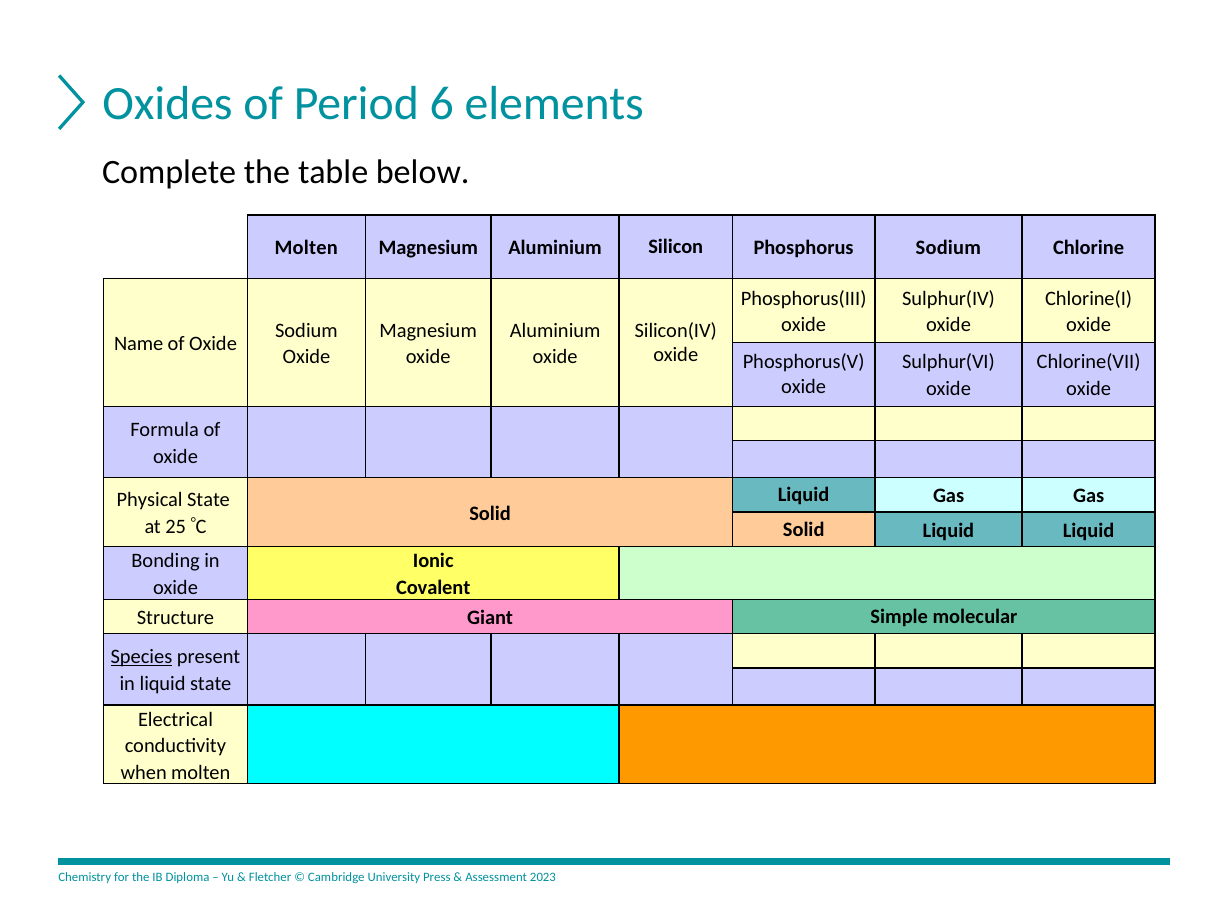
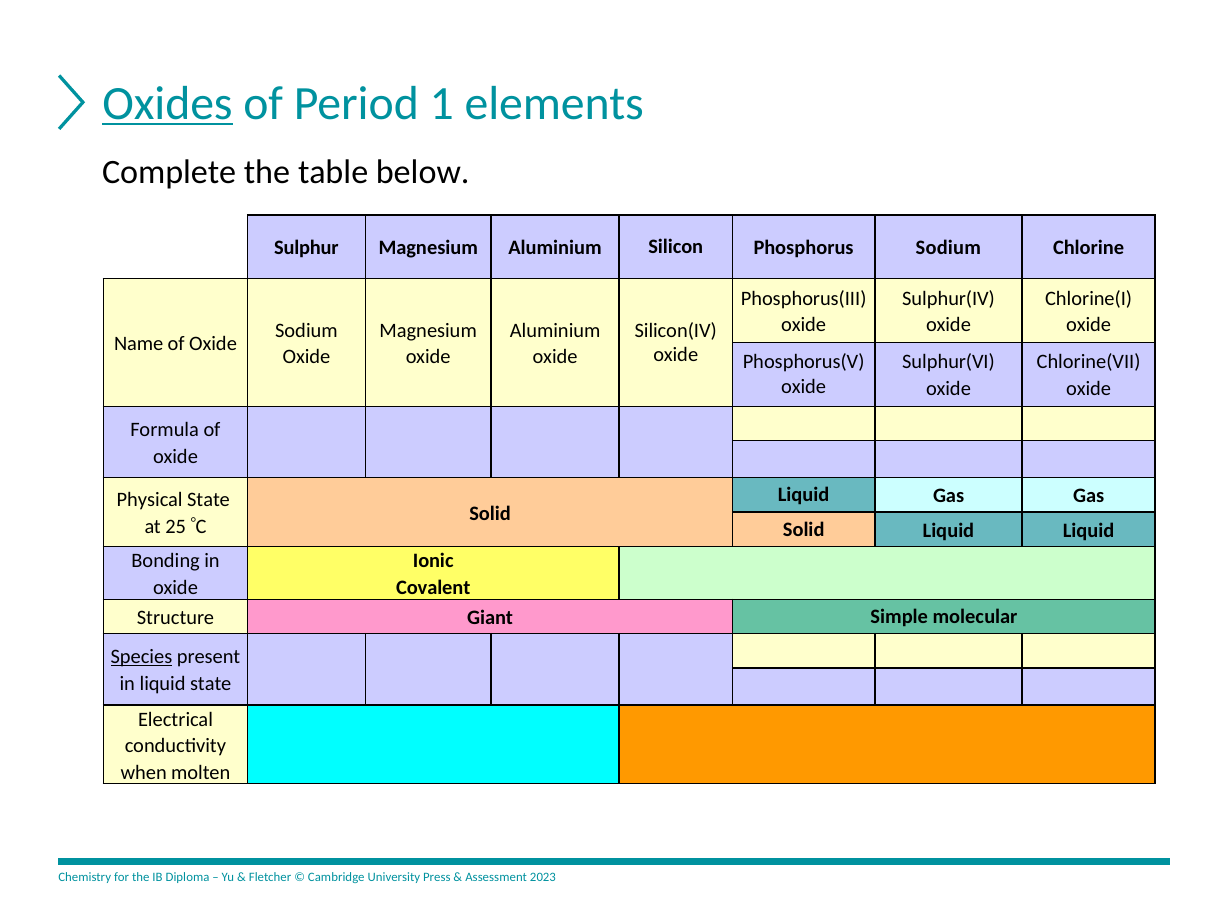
Oxides underline: none -> present (167, 104)
6: 6 -> 1 (442, 104)
Molten: Molten -> Sulphur (306, 248)
